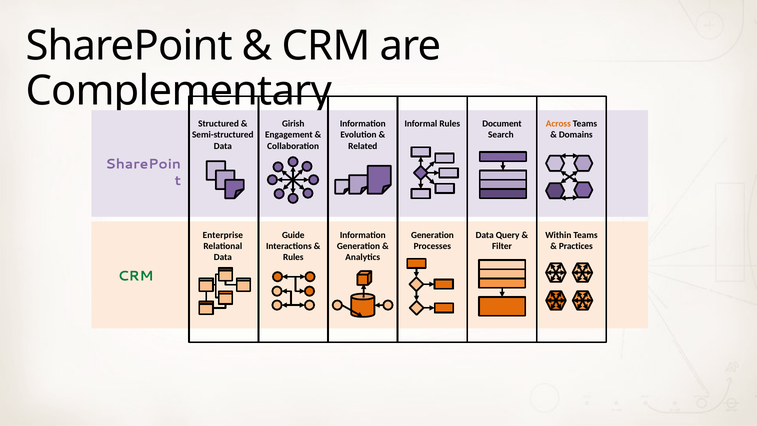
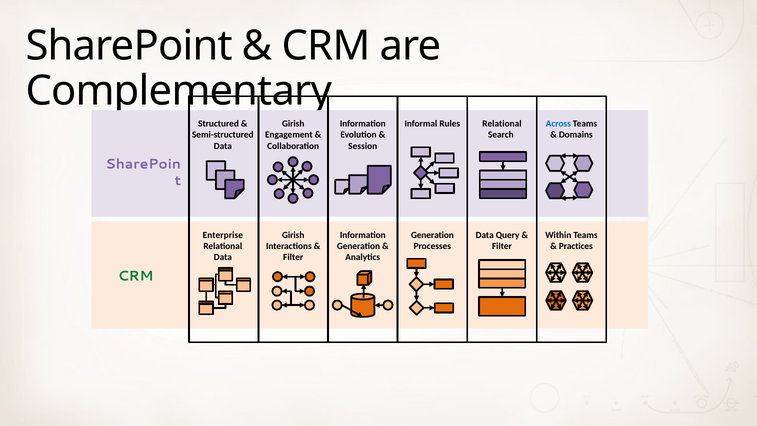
Rules Document: Document -> Relational (502, 124)
Across colour: orange -> blue (558, 124)
Related: Related -> Session (363, 146)
Guide: Guide -> Girish (293, 235)
Rules: Rules -> Filter (293, 257)
